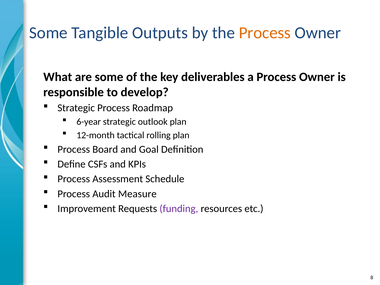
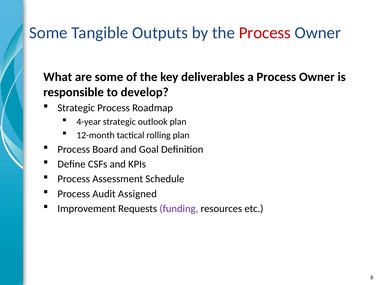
Process colour: orange -> red (265, 33)
6-year: 6-year -> 4-year (89, 122)
Measure: Measure -> Assigned (137, 194)
